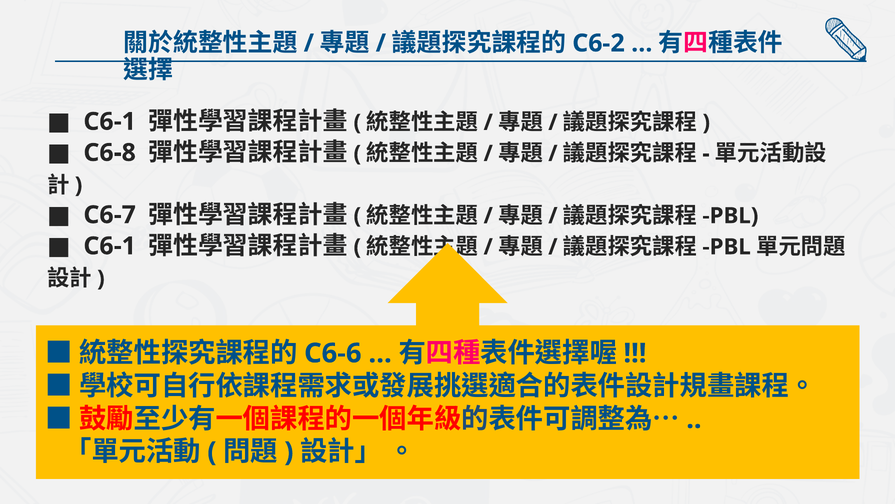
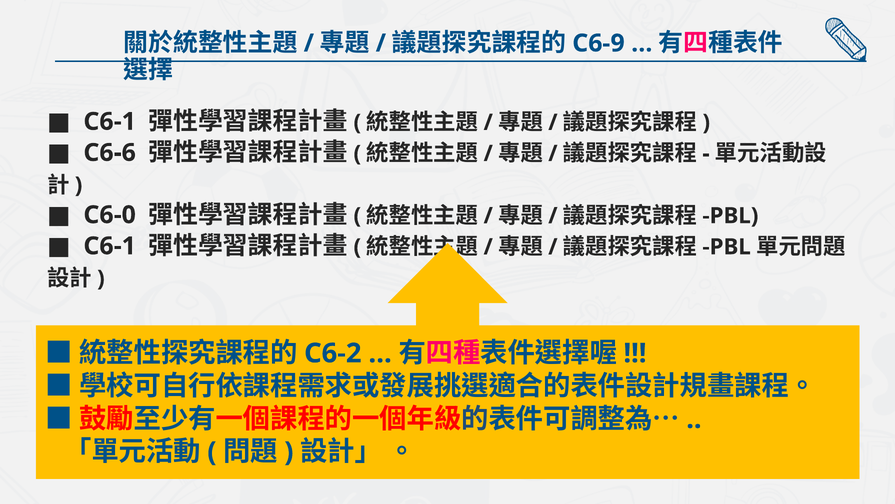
C6-2: C6-2 -> C6-9 (598, 43)
C6-8: C6-8 -> C6-6 (110, 153)
C6-7: C6-7 -> C6-0 (110, 215)
C6-6: C6-6 -> C6-2 (333, 353)
